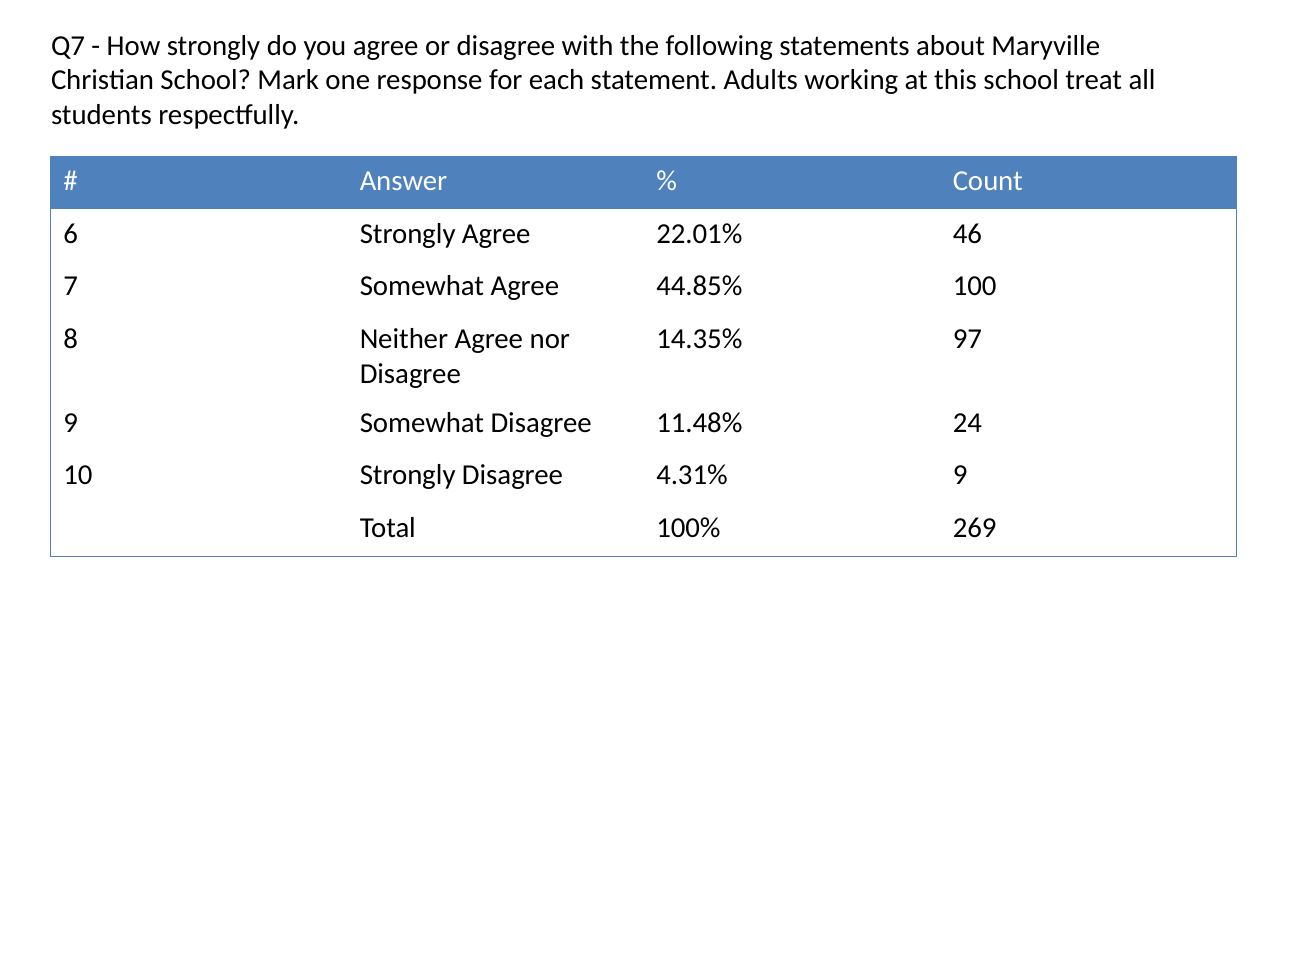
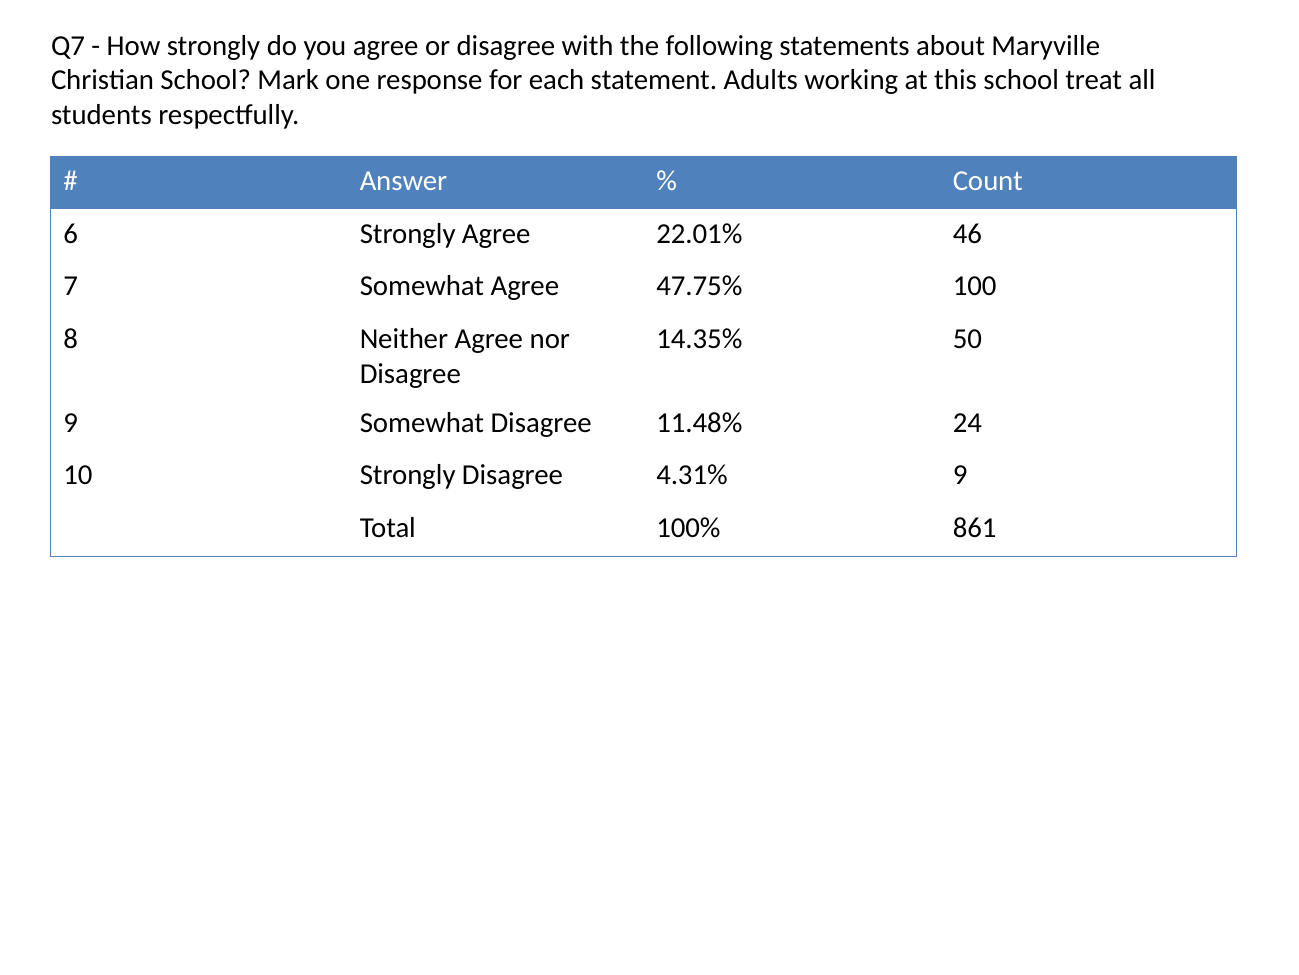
44.85%: 44.85% -> 47.75% (699, 286)
97: 97 -> 50 (967, 339)
269: 269 -> 861 (975, 528)
